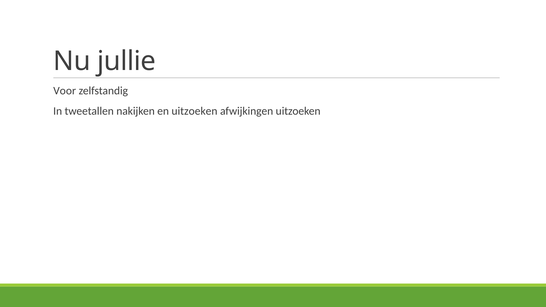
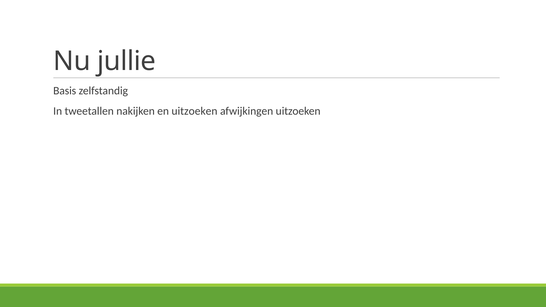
Voor: Voor -> Basis (65, 91)
